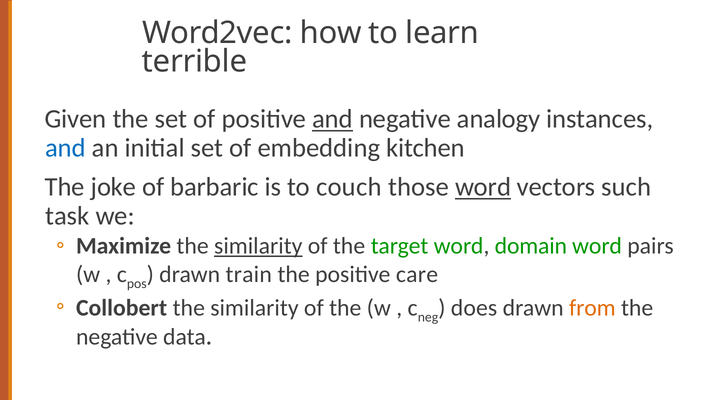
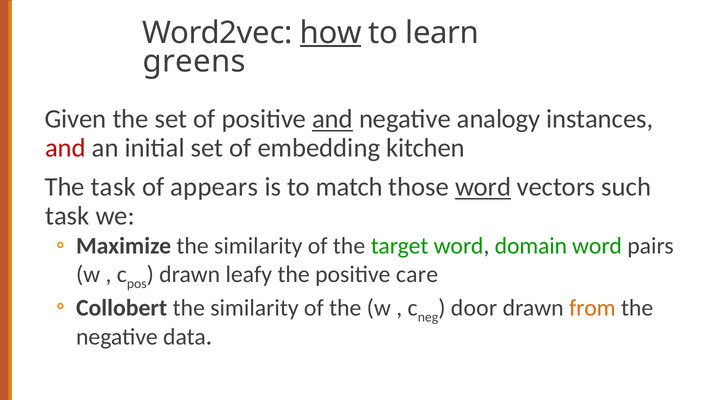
how underline: none -> present (331, 33)
terrible: terrible -> greens (194, 61)
and colour: blue -> red (66, 148)
The joke: joke -> task (113, 187)
barbaric: barbaric -> appears (214, 187)
couch: couch -> match (349, 187)
similarity underline: present -> none (258, 246)
train: train -> leafy (249, 275)
does: does -> door (474, 308)
